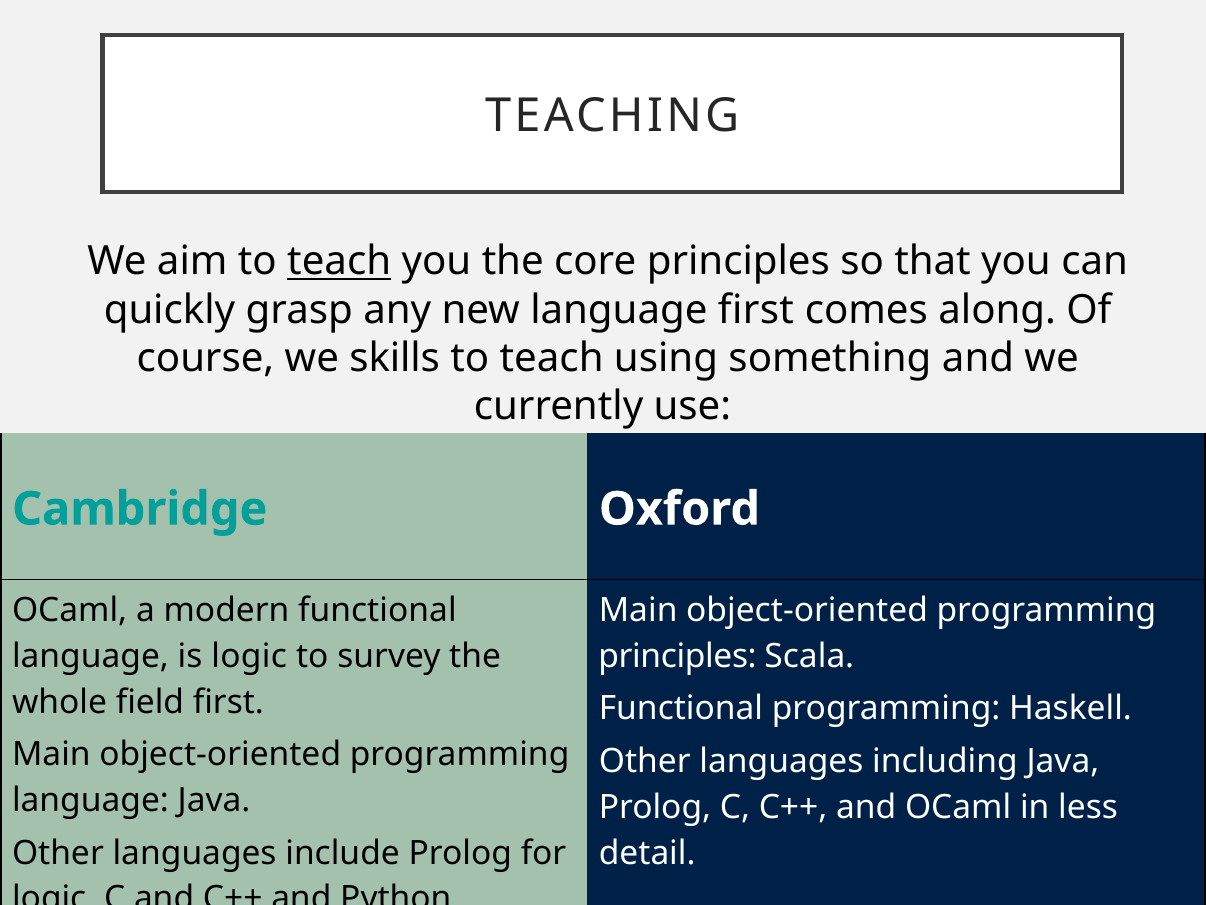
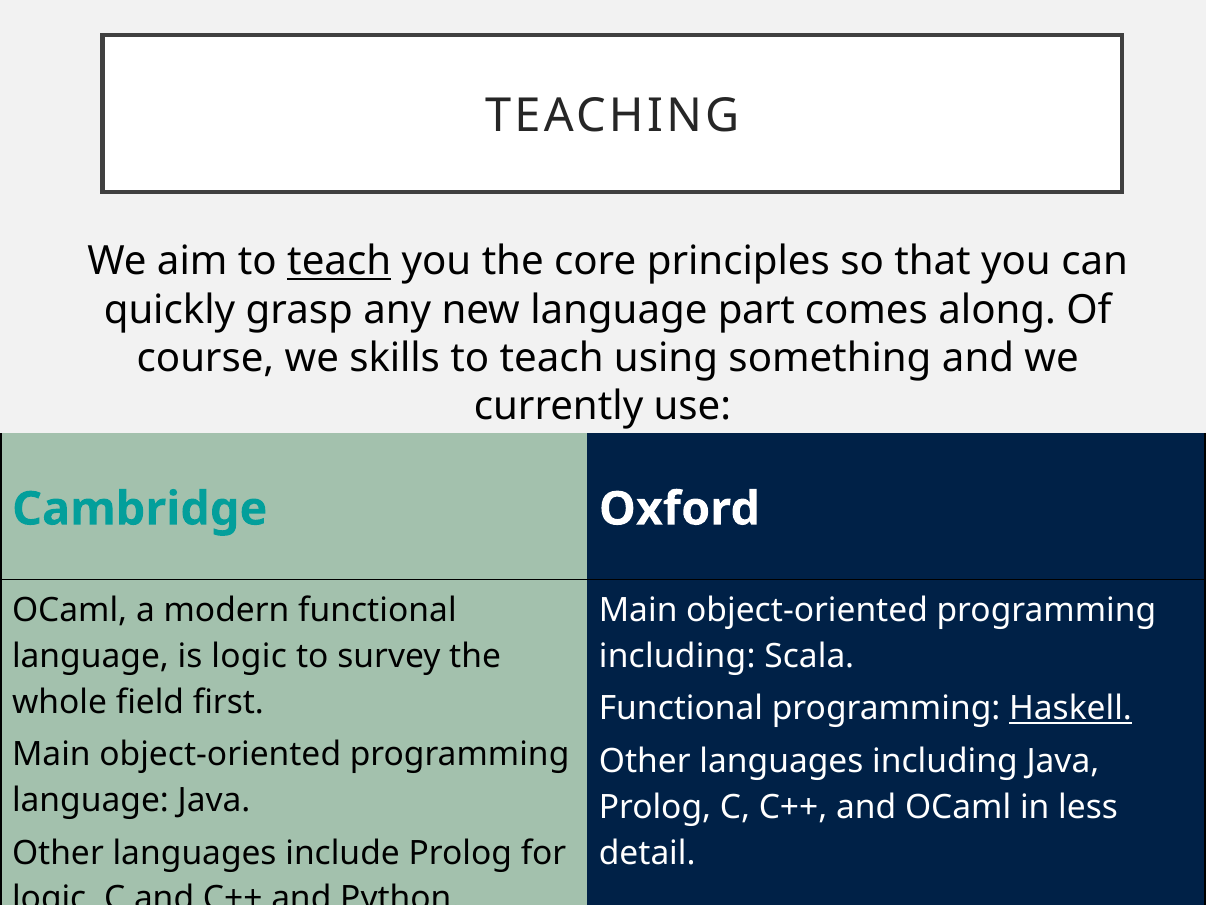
language first: first -> part (756, 310)
principles: principles -> including (677, 656)
Haskell underline: none -> present (1070, 708)
